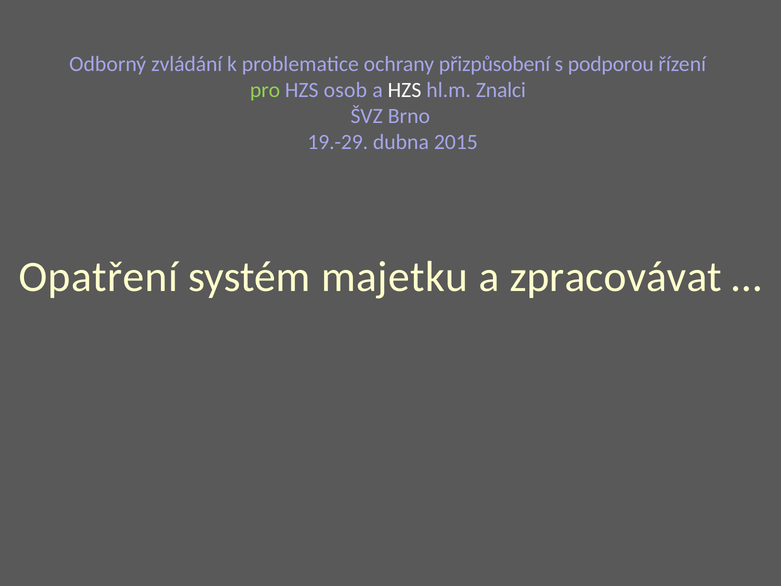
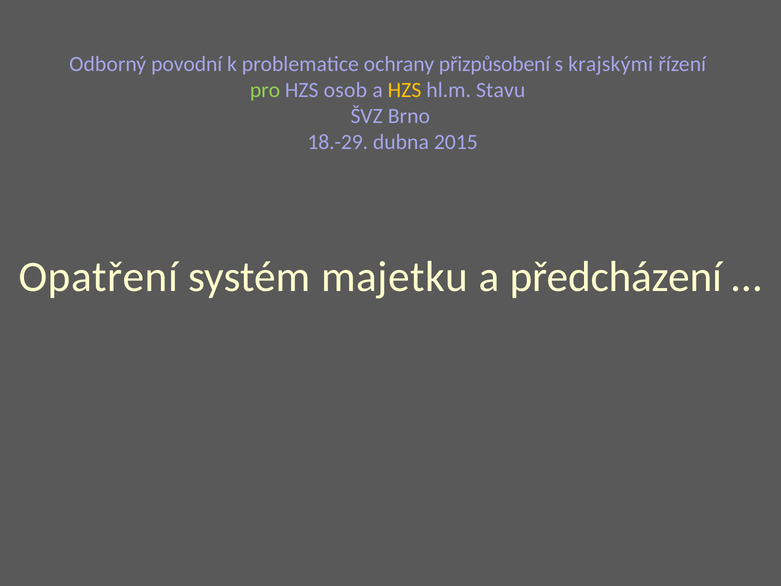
zvládání: zvládání -> povodní (187, 64)
podporou: podporou -> krajskými (611, 64)
HZS colour: white -> yellow (405, 90)
Znalci: Znalci -> Stavu (501, 90)
19.-29: 19.-29 -> 18.-29 (338, 142)
zpracovávat: zpracovávat -> předcházení (616, 277)
